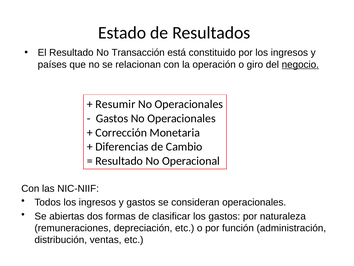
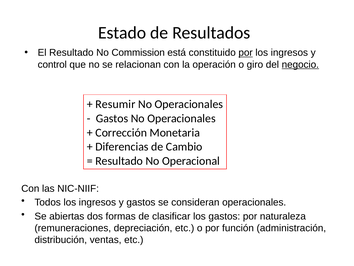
Transacción: Transacción -> Commission (138, 53)
por underline: none -> present (246, 53)
países: países -> control (52, 64)
